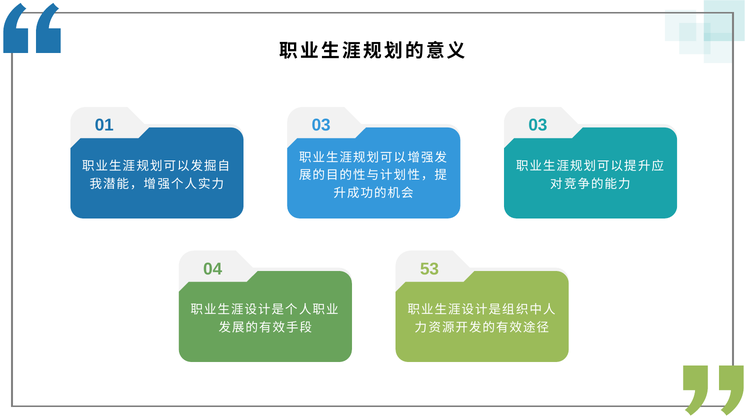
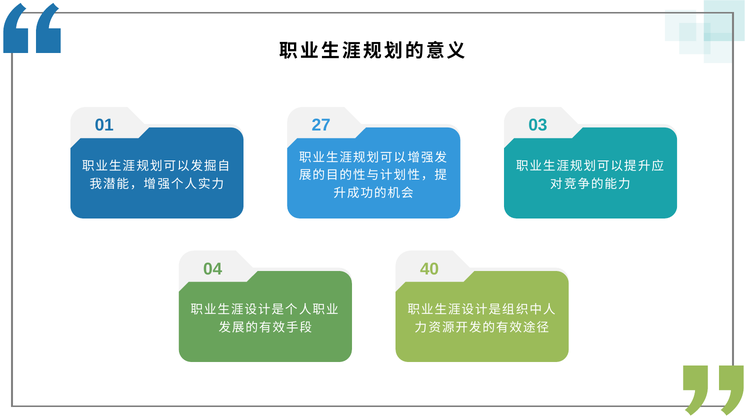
01 03: 03 -> 27 (321, 125)
53: 53 -> 40 (430, 269)
